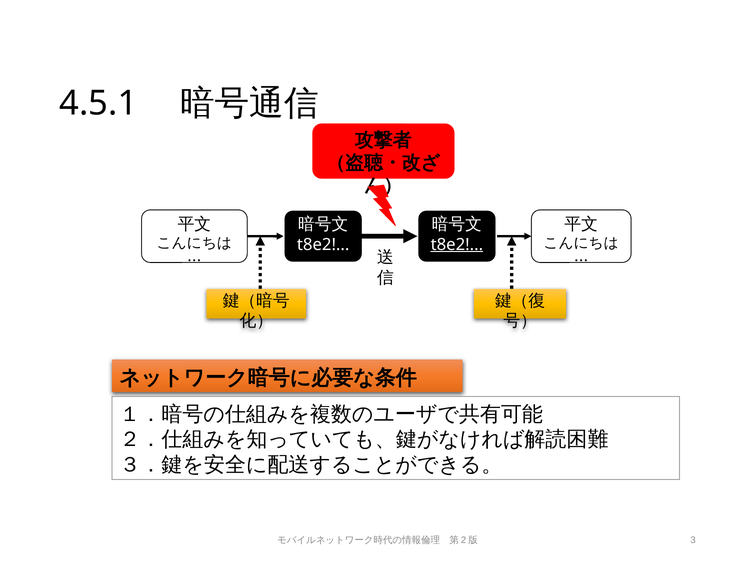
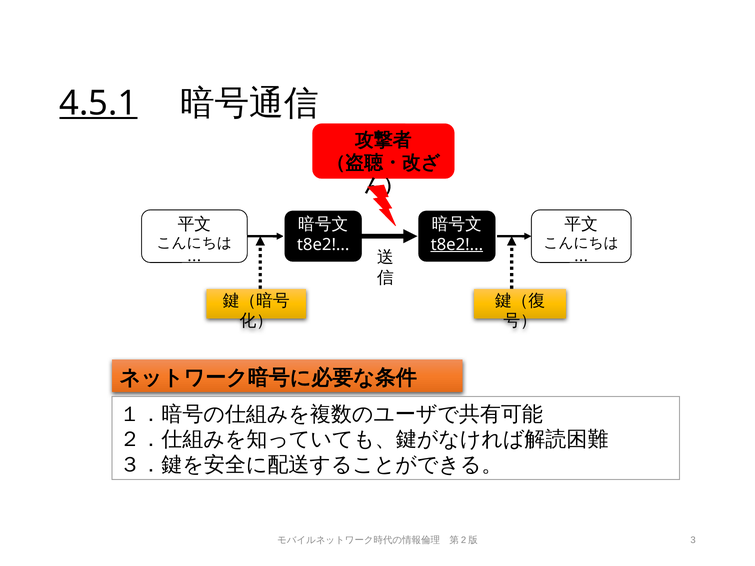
4.5.1 underline: none -> present (98, 103)
